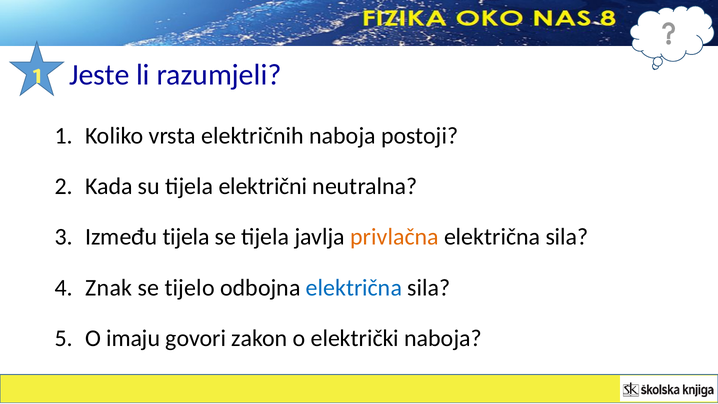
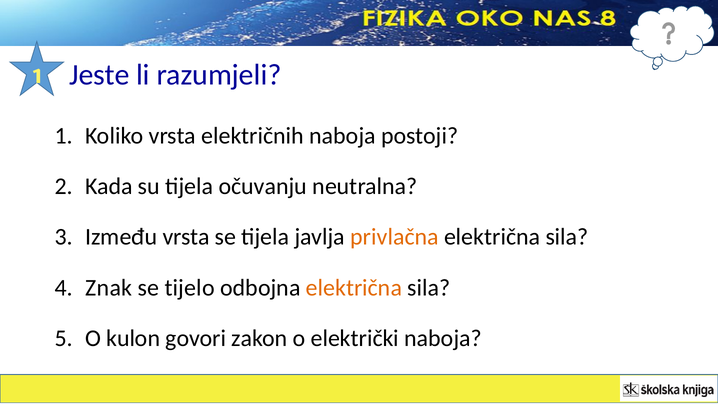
električni: električni -> očuvanju (263, 186)
Između tijela: tijela -> vrsta (186, 237)
električna colour: blue -> orange (354, 288)
imaju: imaju -> kulon (133, 338)
